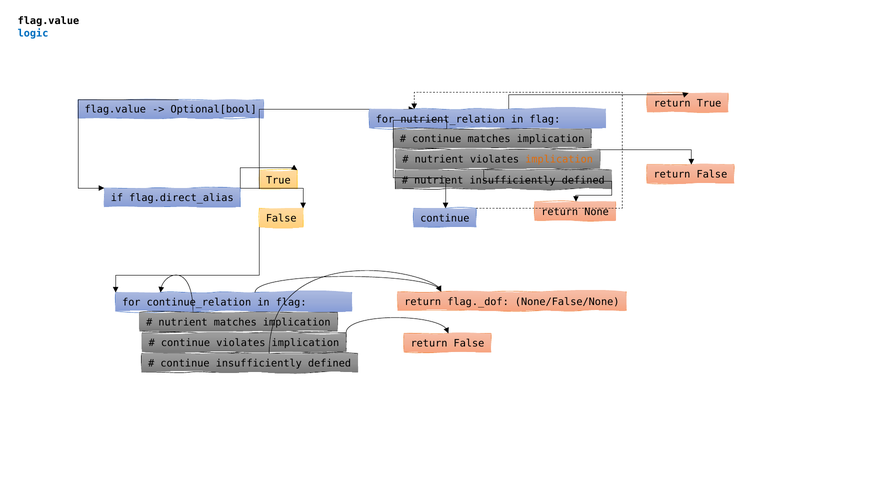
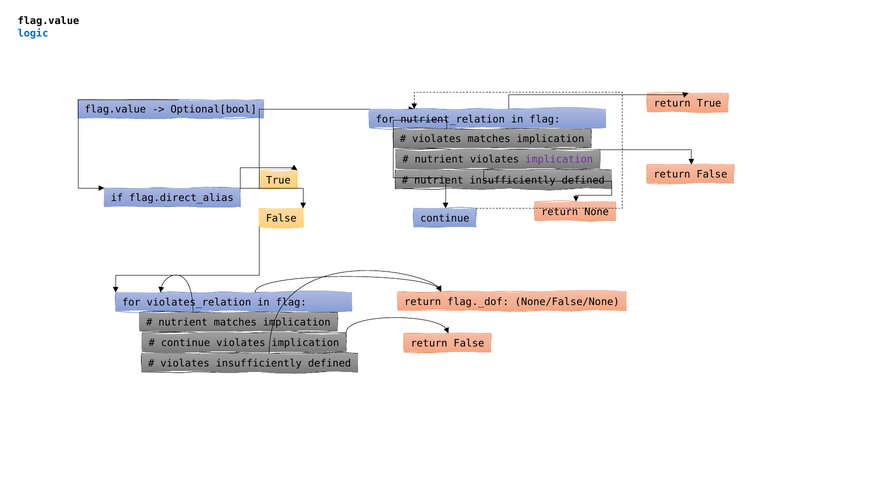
continue: continue -> violates (437, 139)
implication colour: orange -> purple (559, 160)
continue_relation: continue_relation -> violates_relation (199, 303)
continue: continue -> violates (185, 364)
